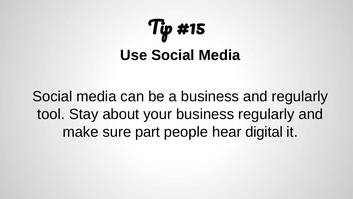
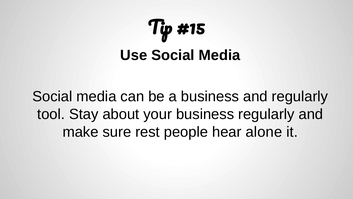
part: part -> rest (148, 132)
digital: digital -> alone (264, 132)
